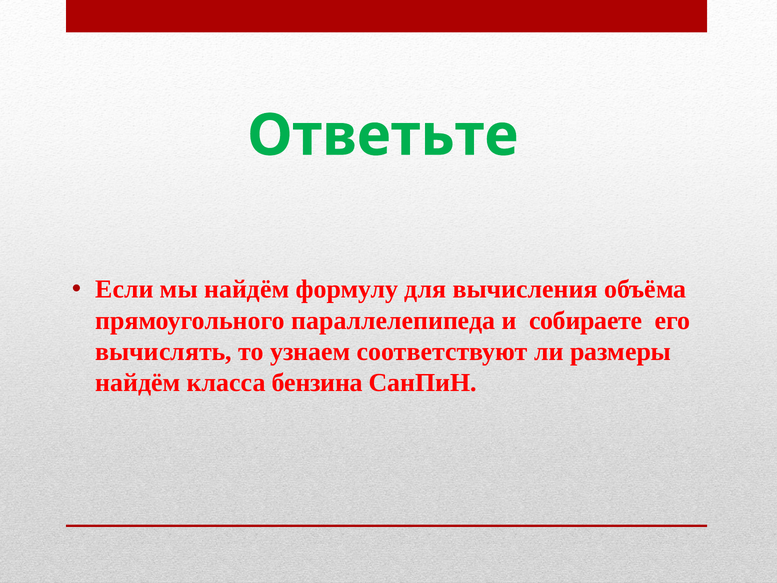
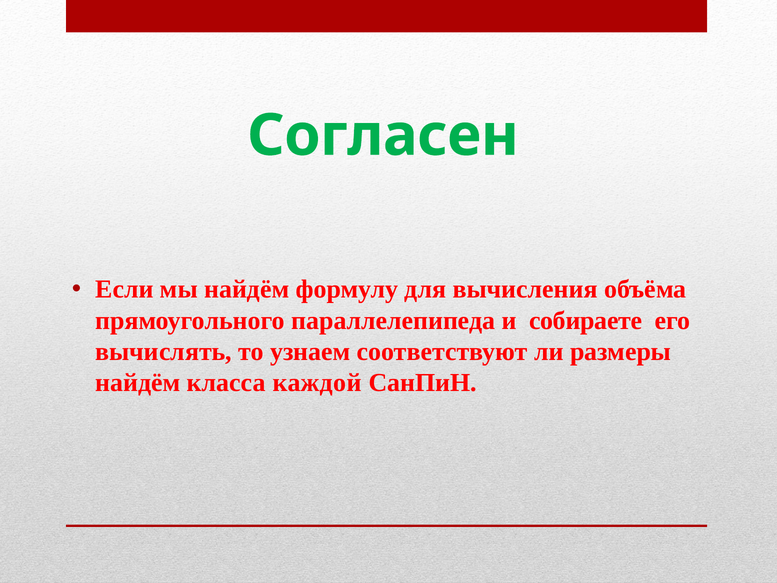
Ответьте: Ответьте -> Согласен (383, 136)
бензина: бензина -> каждой (317, 383)
